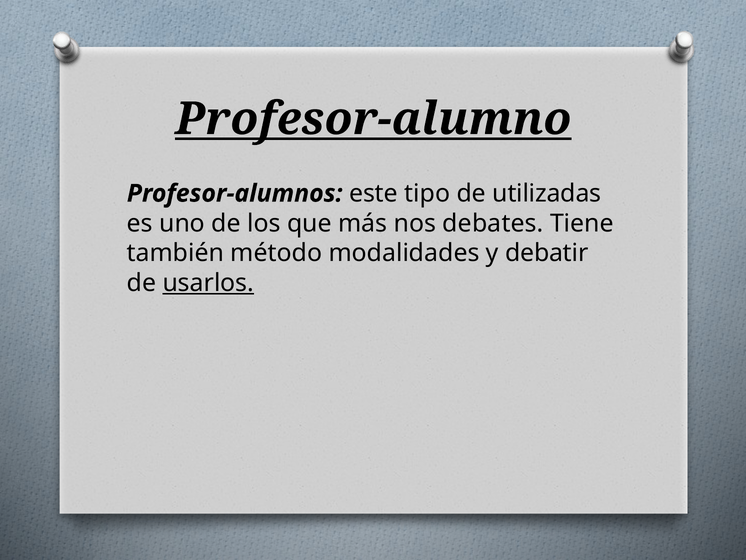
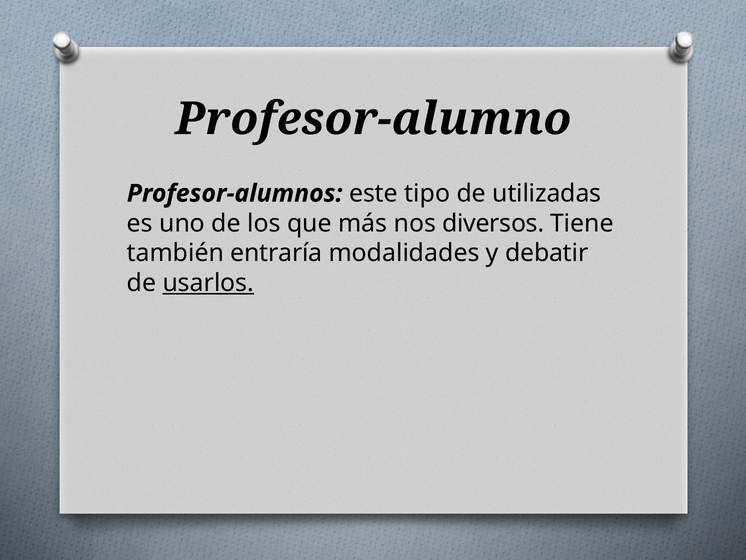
Profesor-alumno underline: present -> none (373, 119)
debates: debates -> diversos (493, 223)
método: método -> entraría (276, 253)
